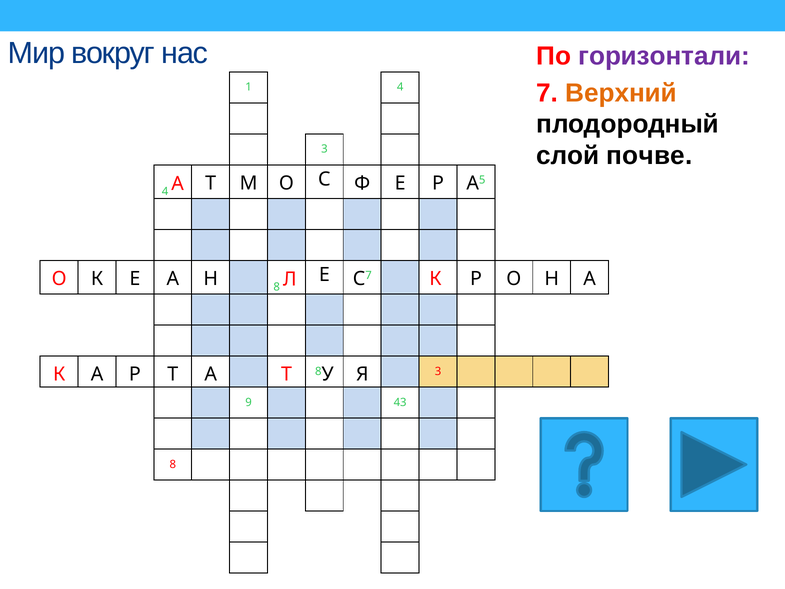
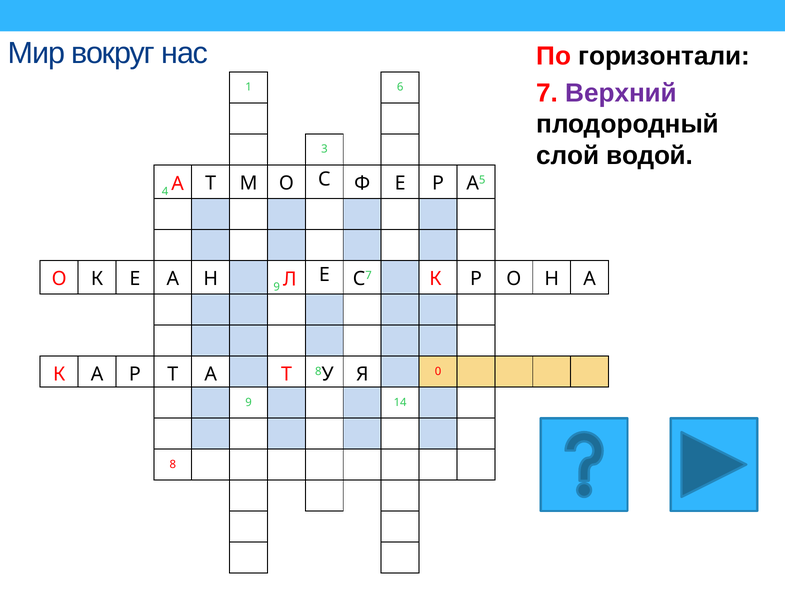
горизонтали colour: purple -> black (664, 56)
Верхний colour: orange -> purple (621, 93)
1 4: 4 -> 6 (400, 87)
почве: почве -> водой (650, 156)
Н 8: 8 -> 9 (277, 287)
Я 3: 3 -> 0 (438, 371)
43: 43 -> 14 (400, 402)
